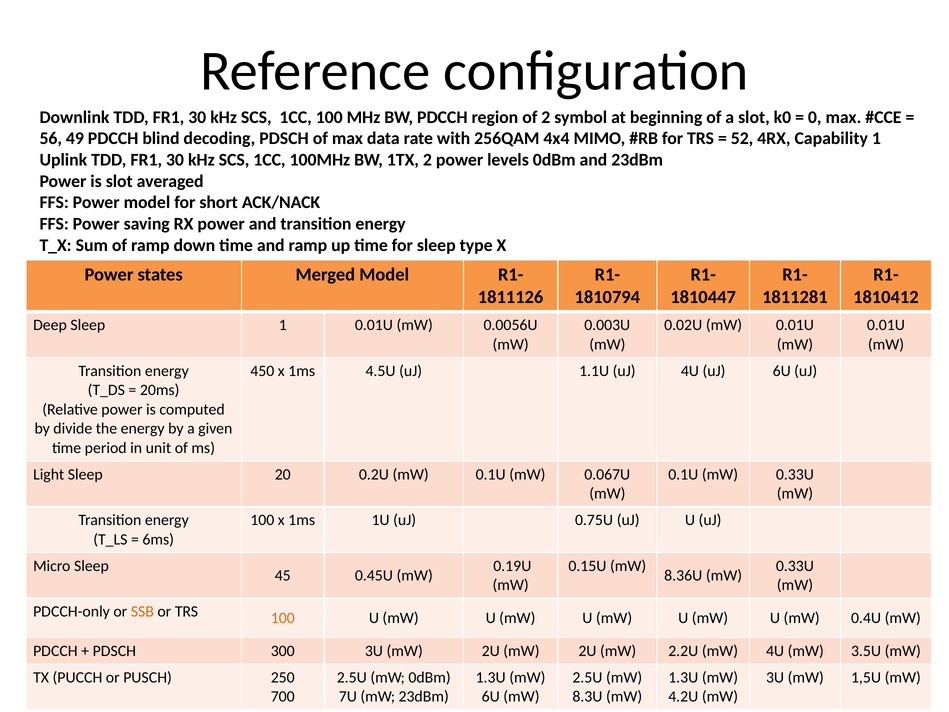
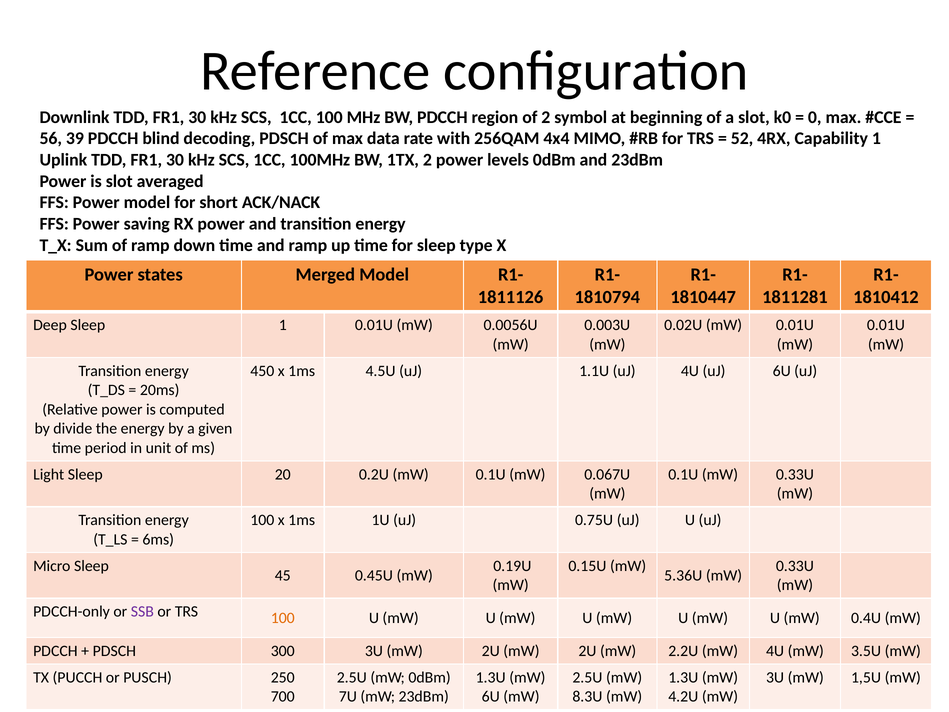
49: 49 -> 39 (75, 138)
8.36U: 8.36U -> 5.36U (683, 575)
SSB colour: orange -> purple (142, 611)
